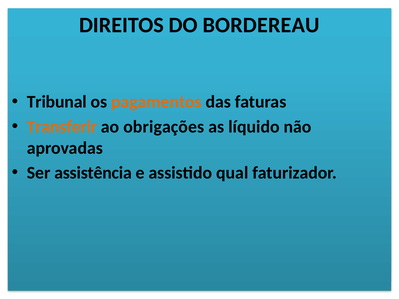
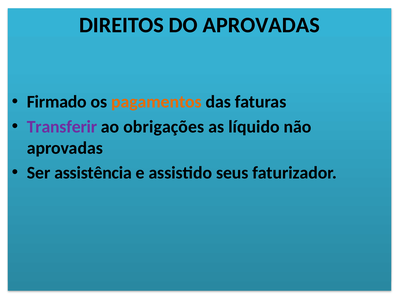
DO BORDEREAU: BORDEREAU -> APROVADAS (261, 25)
Tribunal: Tribunal -> Firmado (57, 102)
Transferir colour: orange -> purple (62, 127)
qual: qual -> seus (232, 173)
